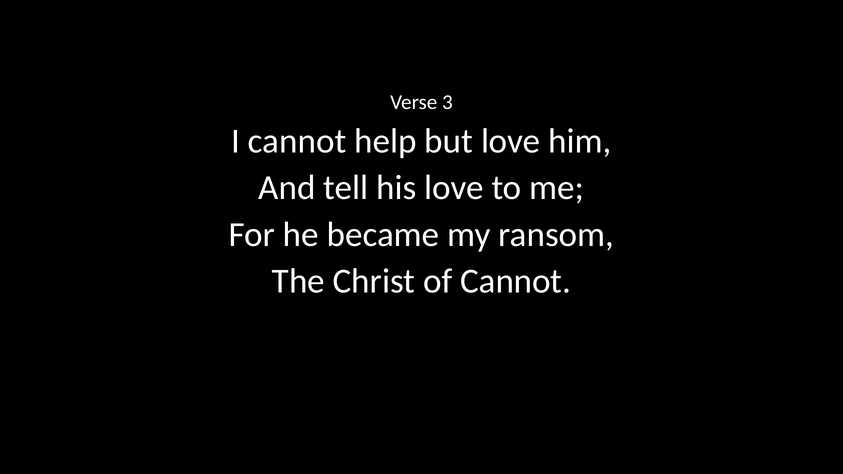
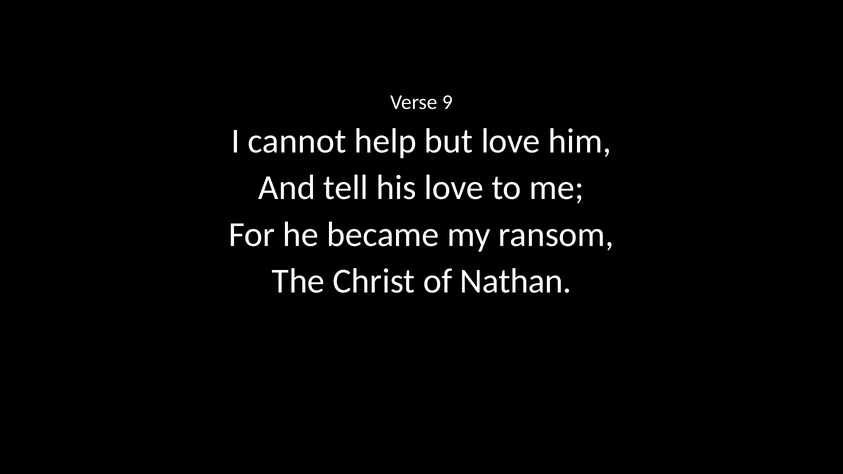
3: 3 -> 9 (447, 102)
of Cannot: Cannot -> Nathan (516, 281)
